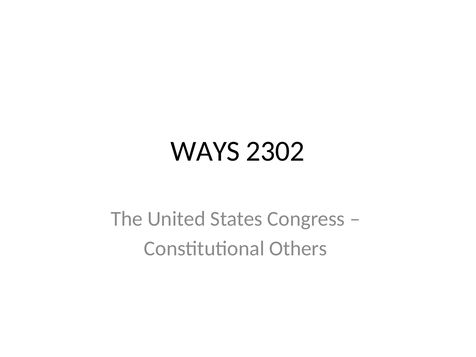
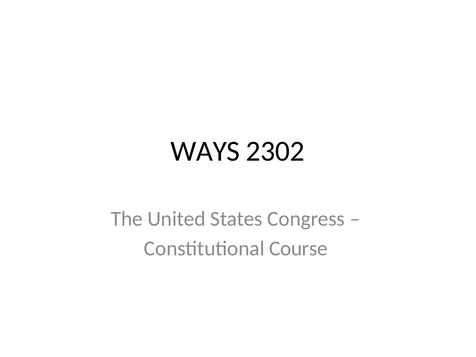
Others: Others -> Course (298, 249)
